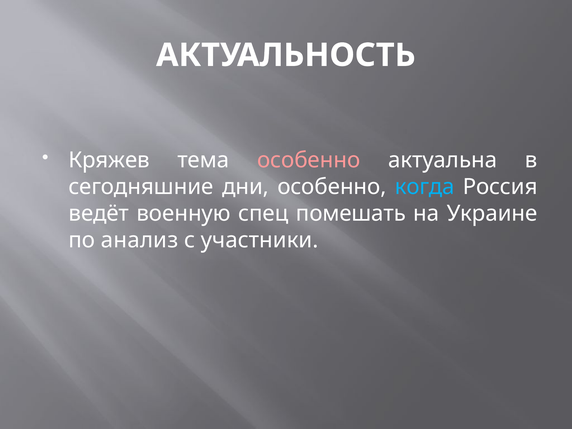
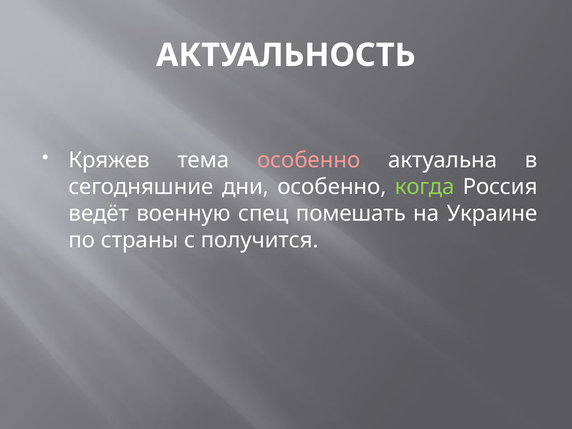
когда colour: light blue -> light green (425, 187)
анализ: анализ -> страны (140, 240)
участники: участники -> получится (260, 240)
